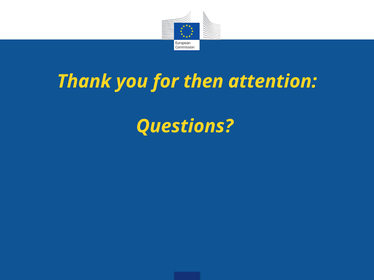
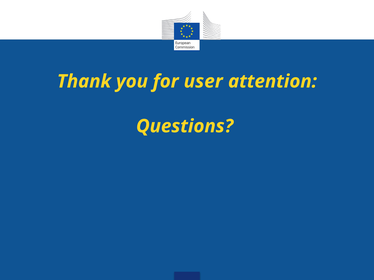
then: then -> user (203, 81)
